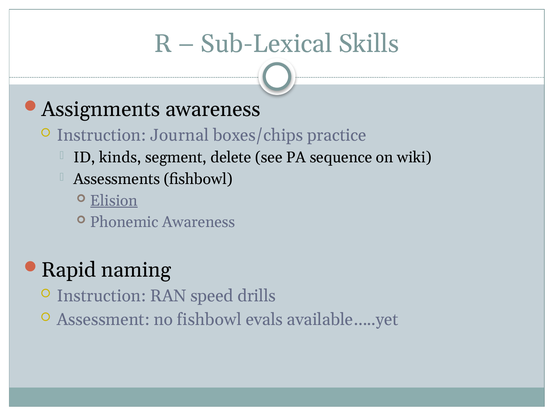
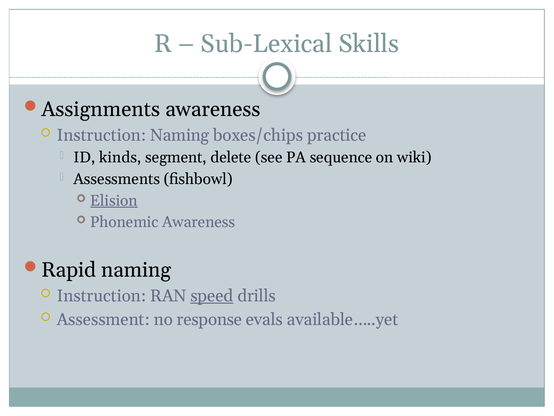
Instruction Journal: Journal -> Naming (180, 135)
speed underline: none -> present (212, 295)
no fishbowl: fishbowl -> response (209, 319)
